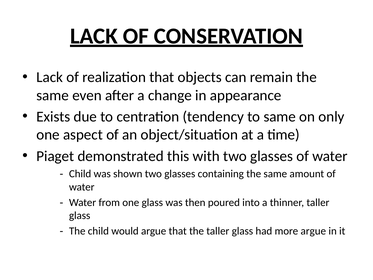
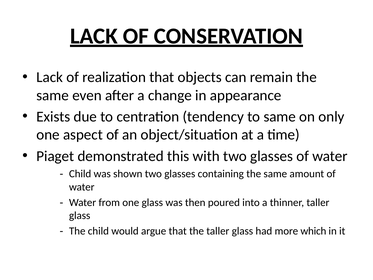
more argue: argue -> which (313, 231)
